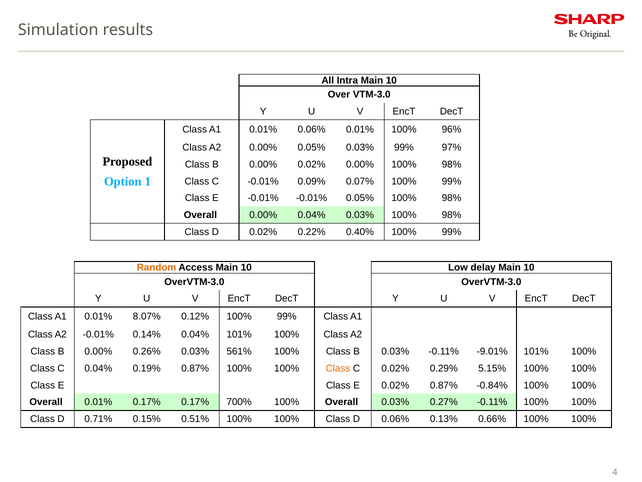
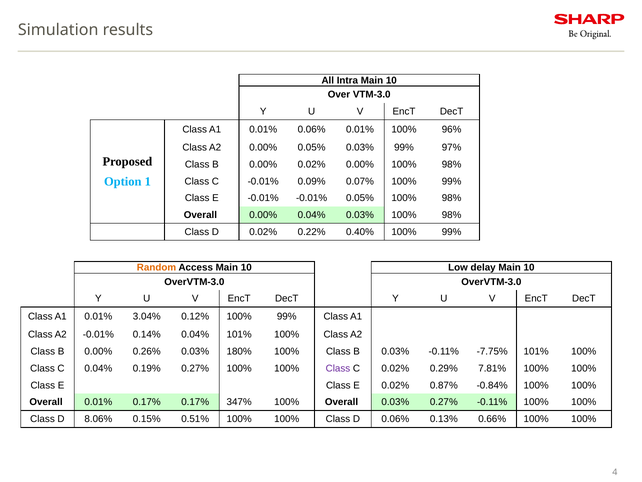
8.07%: 8.07% -> 3.04% (147, 316)
561%: 561% -> 180% (239, 351)
-9.01%: -9.01% -> -7.75% (492, 351)
0.19% 0.87%: 0.87% -> 0.27% (195, 368)
Class colour: orange -> purple (338, 368)
5.15%: 5.15% -> 7.81% (492, 368)
700%: 700% -> 347% (239, 402)
0.71%: 0.71% -> 8.06% (98, 419)
